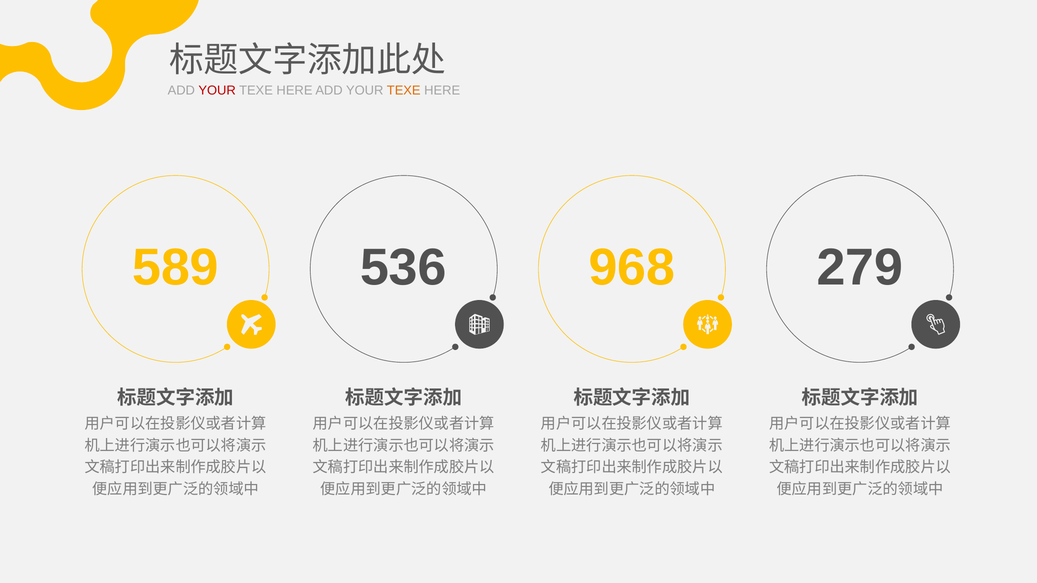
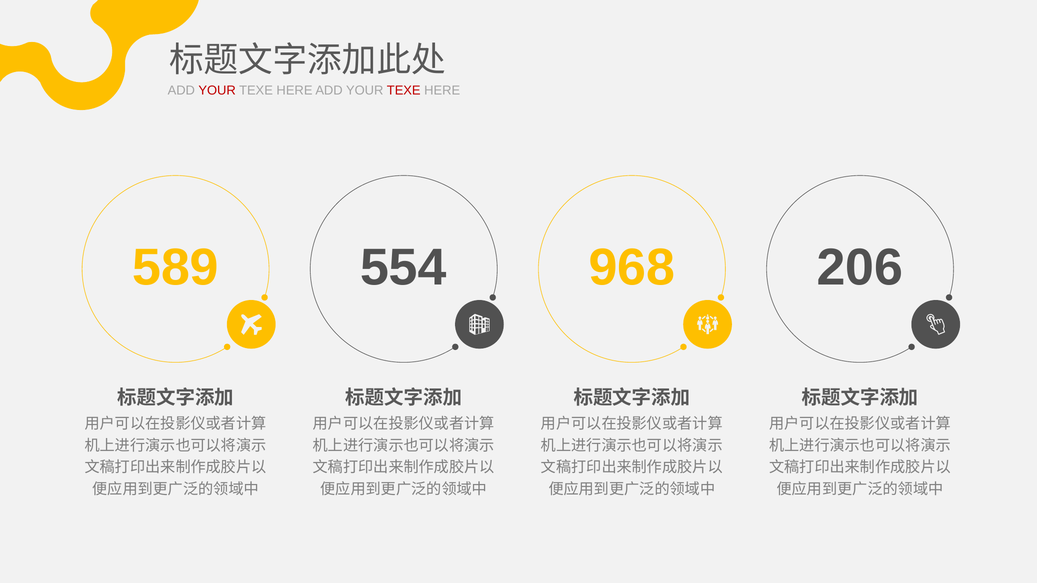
TEXE colour: orange -> red (404, 90)
536: 536 -> 554 (403, 268)
279: 279 -> 206 (860, 268)
